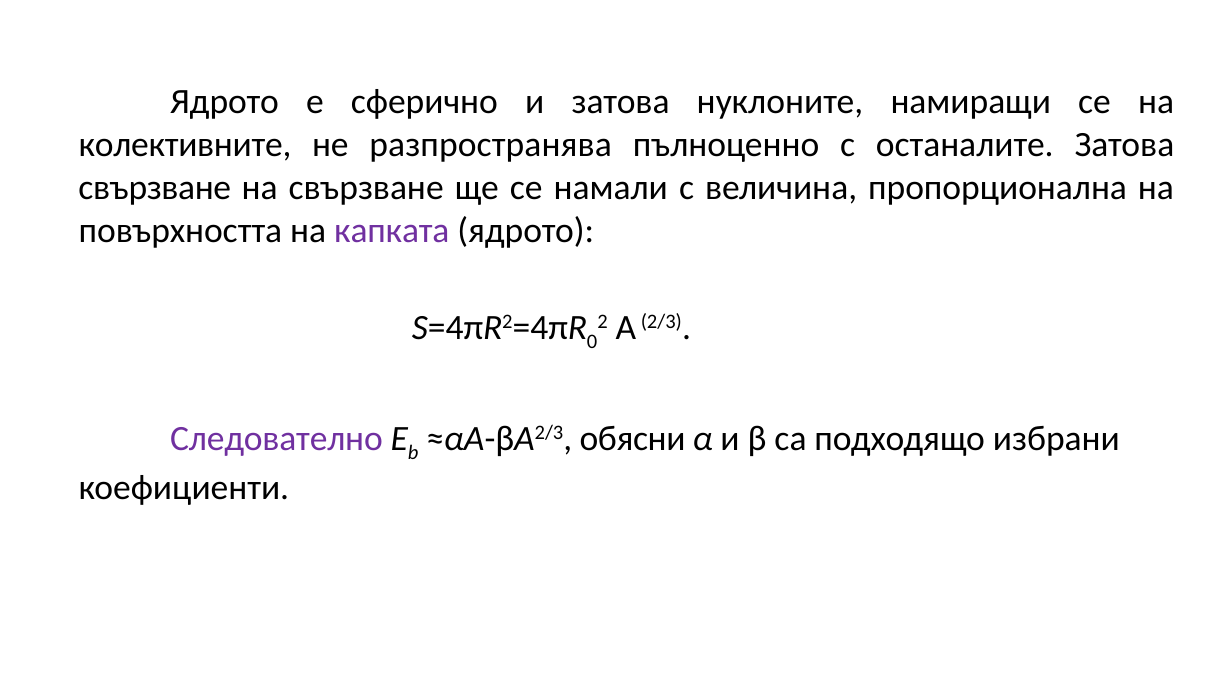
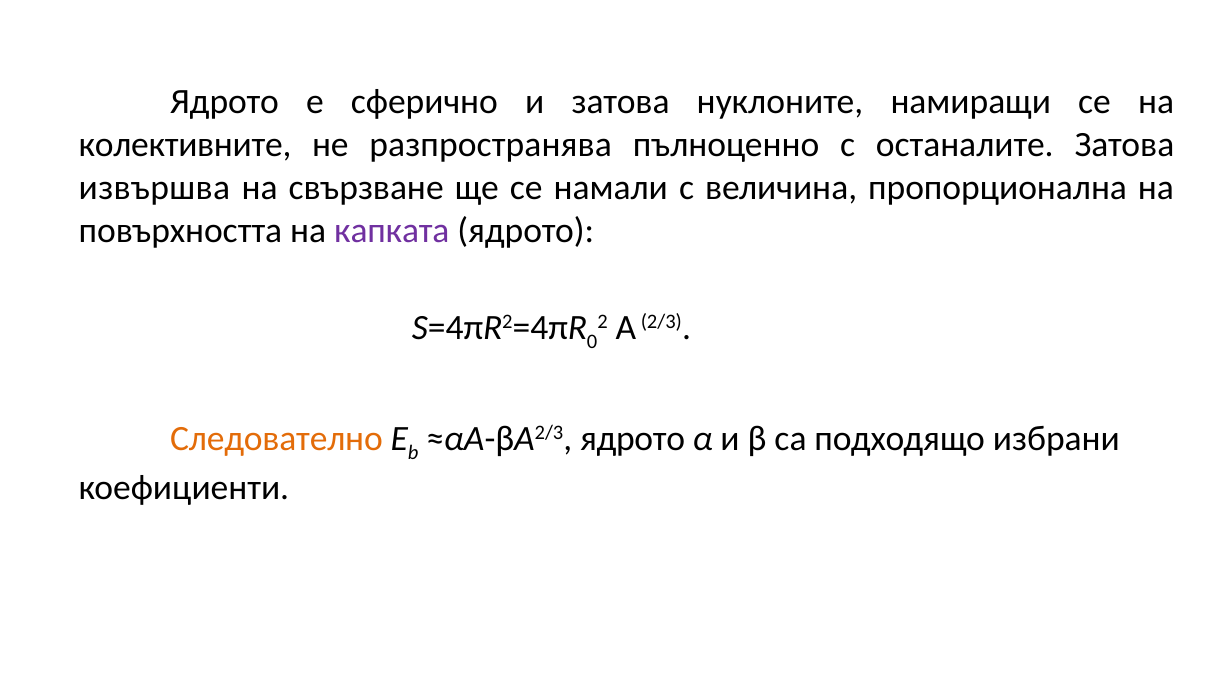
свързване: свързване -> извършва (154, 188)
Следователно colour: purple -> orange (276, 439)
≈αA-βA2/3 обясни: обясни -> ядрото (633, 439)
